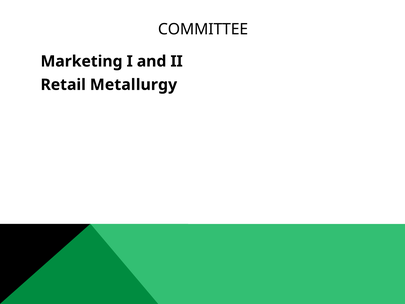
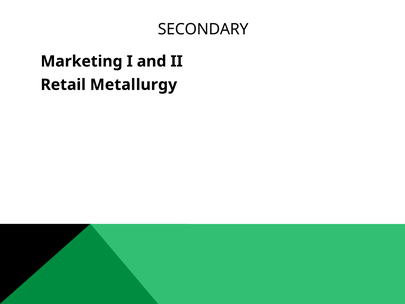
COMMITTEE: COMMITTEE -> SECONDARY (203, 29)
